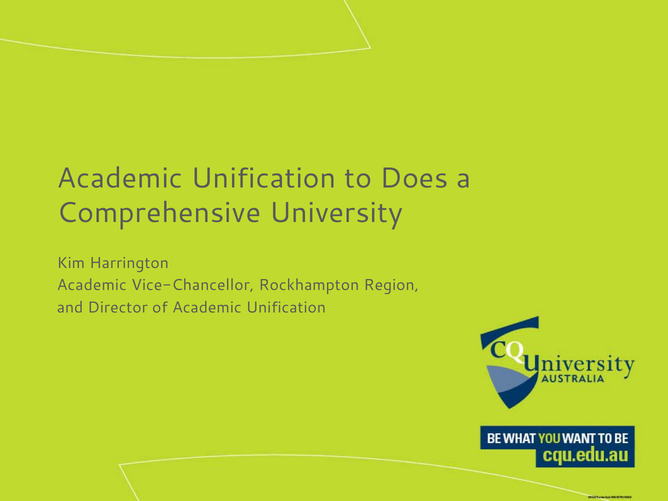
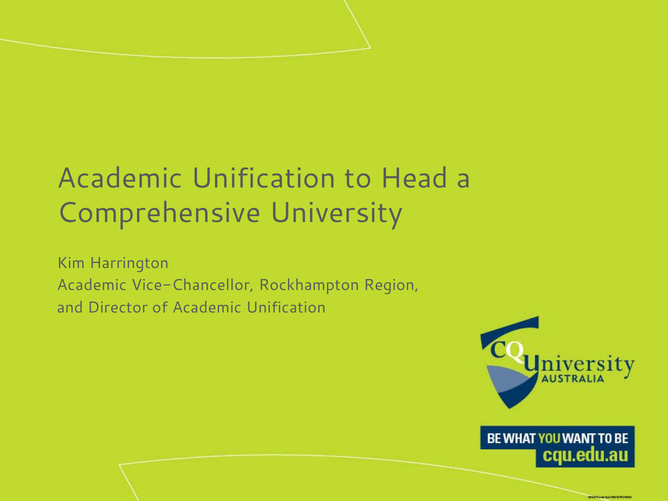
Does: Does -> Head (414, 178)
